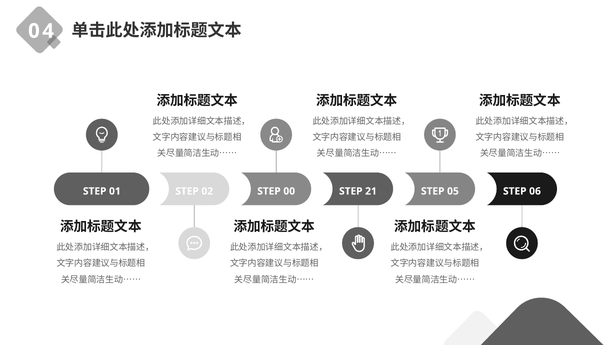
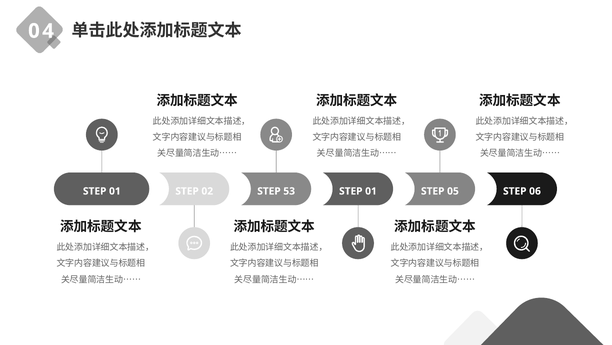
00: 00 -> 53 (289, 191)
21: 21 -> 01 (371, 191)
